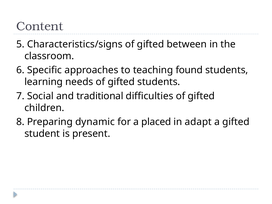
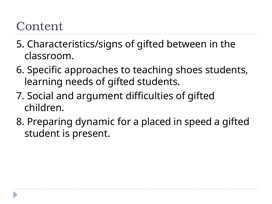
found: found -> shoes (189, 70)
traditional: traditional -> argument (100, 96)
adapt: adapt -> speed (198, 122)
